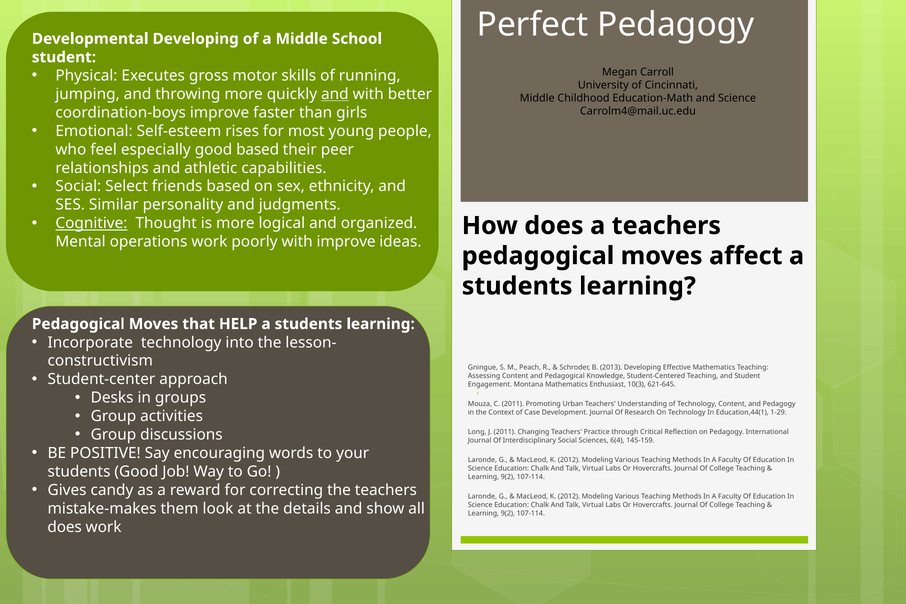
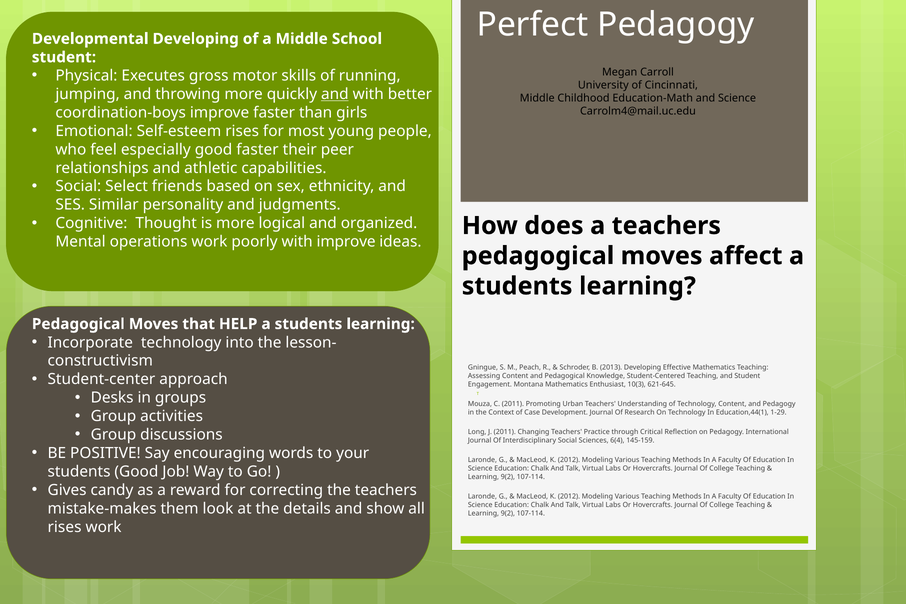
good based: based -> faster (257, 149)
Cognitive underline: present -> none (91, 223)
does: does -> rises (65, 527)
